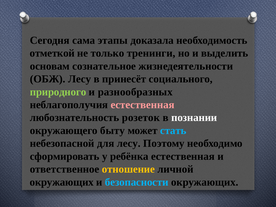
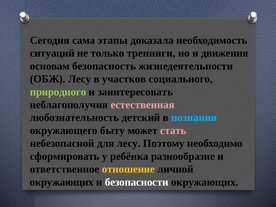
отметкой: отметкой -> ситуаций (52, 53)
выделить: выделить -> движения (225, 53)
сознательное: сознательное -> безопасность (104, 66)
принесёт: принесёт -> участков (124, 79)
разнообразных: разнообразных -> заинтересовать (135, 92)
розеток: розеток -> детский (141, 118)
познании colour: white -> light blue (194, 118)
стать colour: light blue -> pink (173, 131)
ребёнка естественная: естественная -> разнообразие (183, 156)
безопасности colour: light blue -> white (137, 182)
